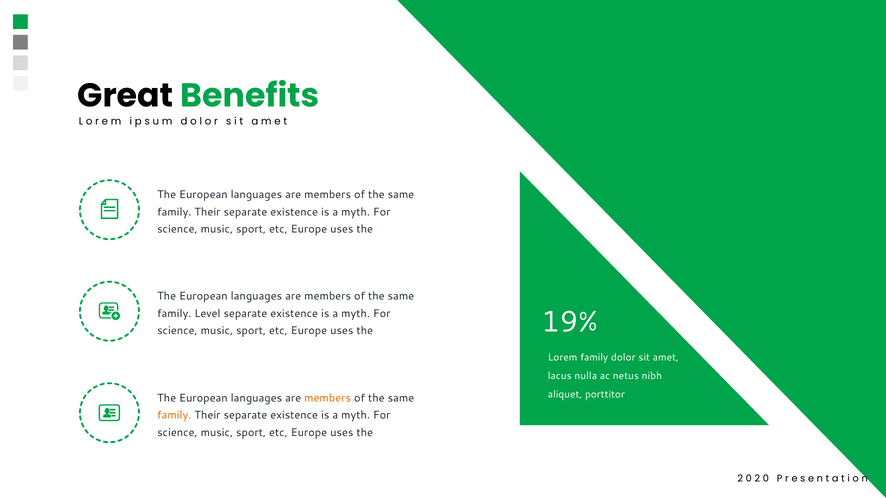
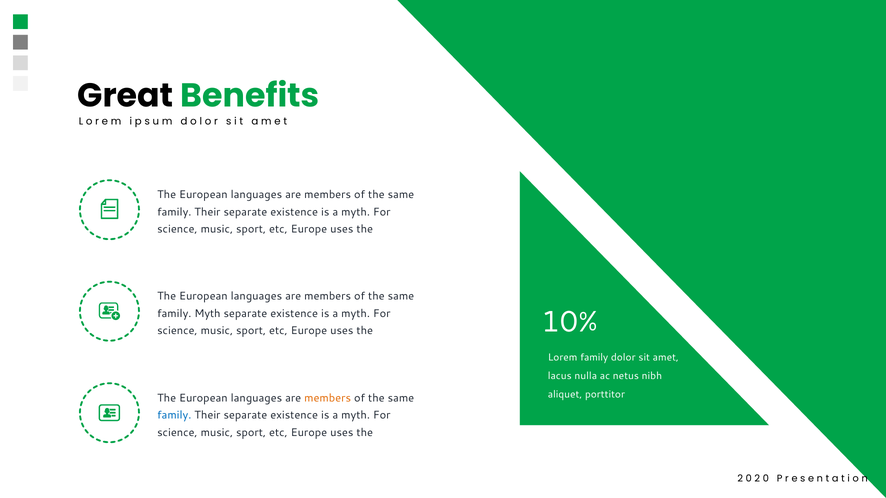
family Level: Level -> Myth (207, 314)
19%: 19% -> 10% (570, 322)
family colour: orange -> blue (174, 415)
